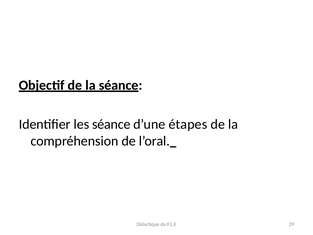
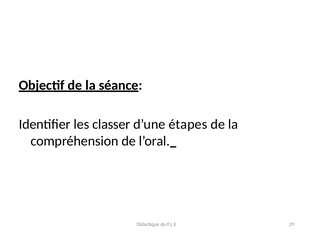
les séance: séance -> classer (111, 124)
